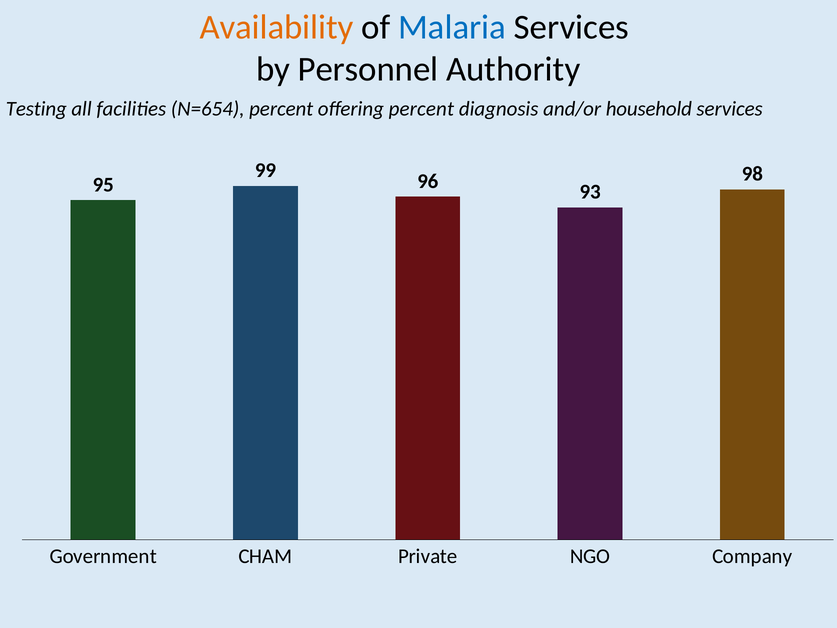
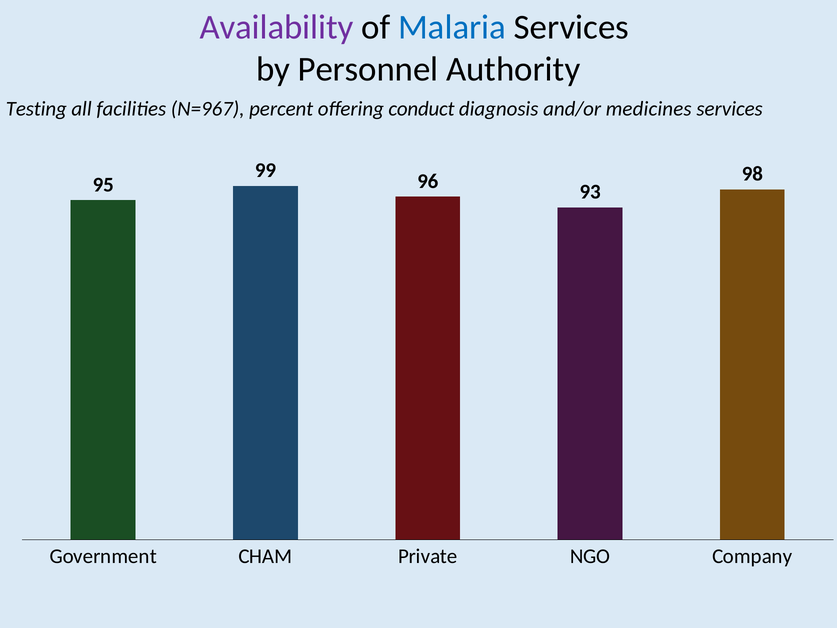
Availability colour: orange -> purple (276, 27)
N=654: N=654 -> N=967 (208, 109)
offering percent: percent -> conduct (422, 109)
household: household -> medicines (649, 109)
